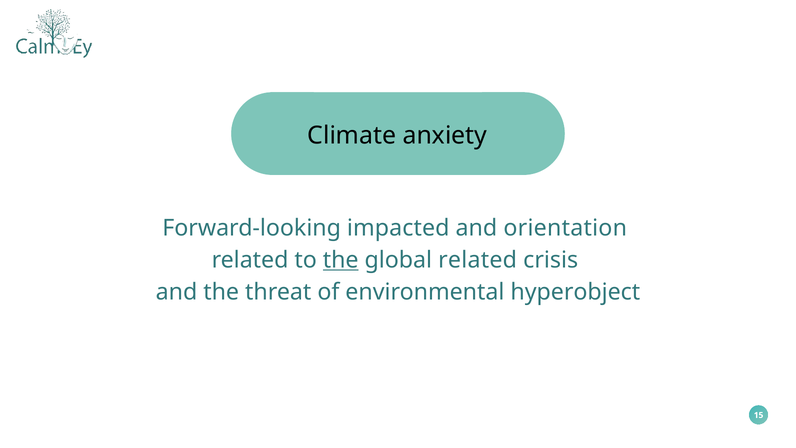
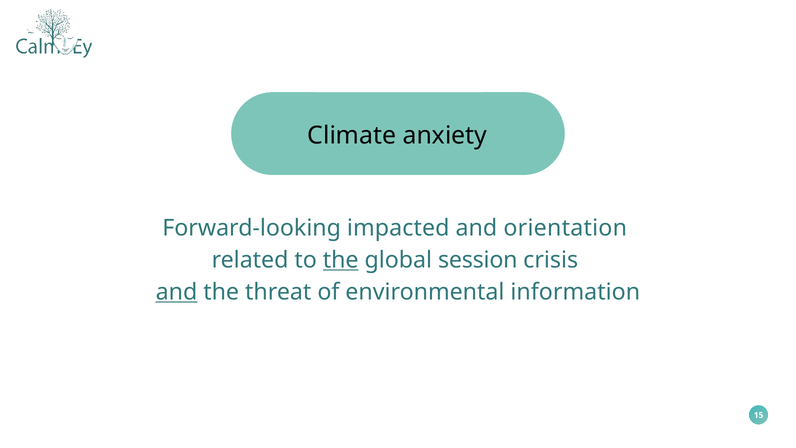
global related: related -> session (478, 260)
and underline: none -> present (177, 292)
hyperobject: hyperobject -> information (575, 292)
